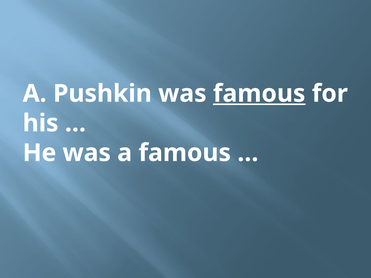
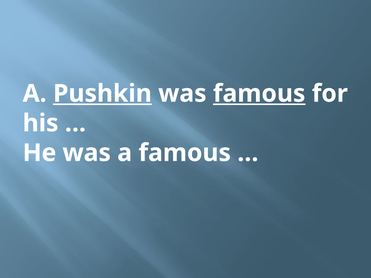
Pushkin underline: none -> present (102, 94)
